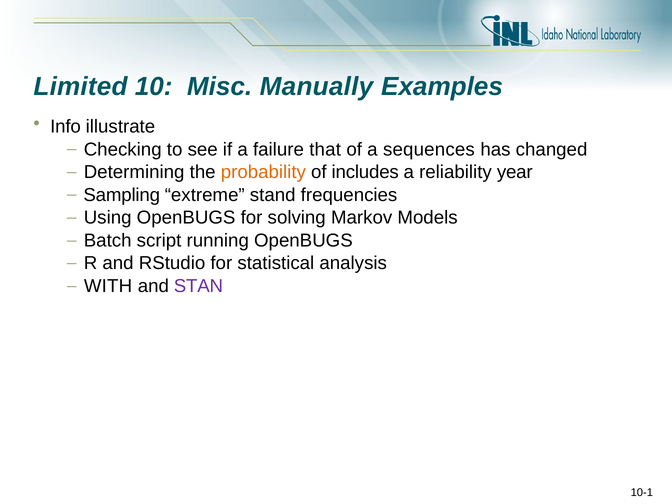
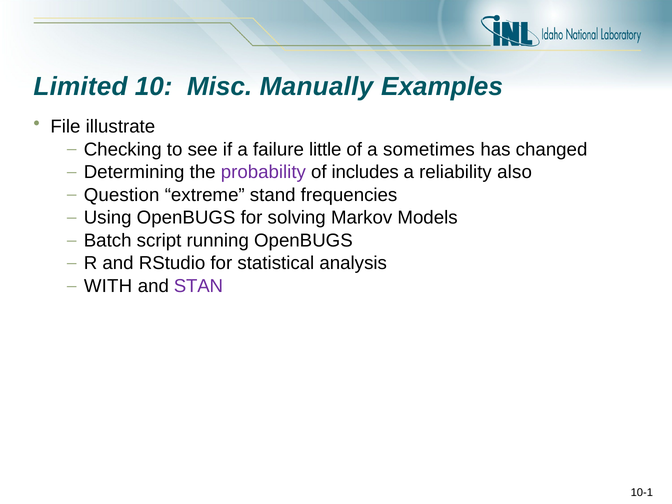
Info: Info -> File (65, 127)
that: that -> little (325, 149)
sequences: sequences -> sometimes (429, 149)
probability colour: orange -> purple (263, 172)
year: year -> also (515, 172)
Sampling: Sampling -> Question (122, 195)
